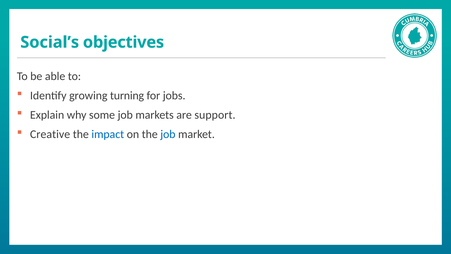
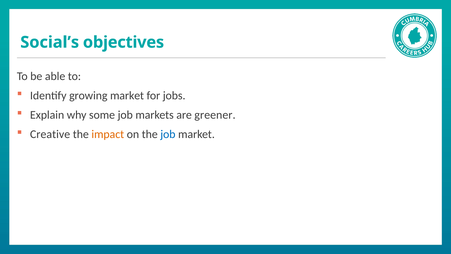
growing turning: turning -> market (127, 96)
support: support -> greener (215, 115)
impact colour: blue -> orange (108, 134)
